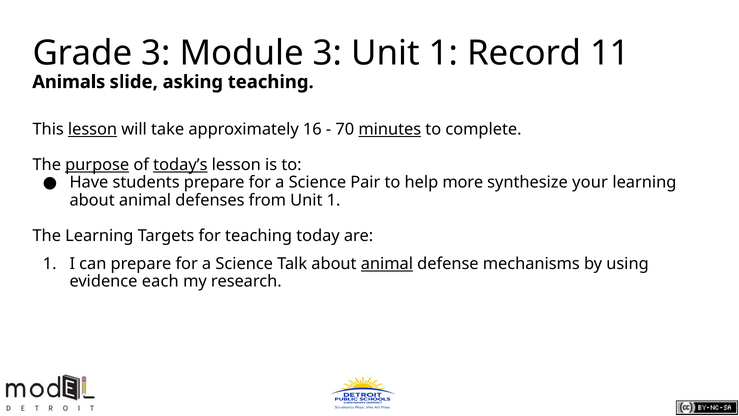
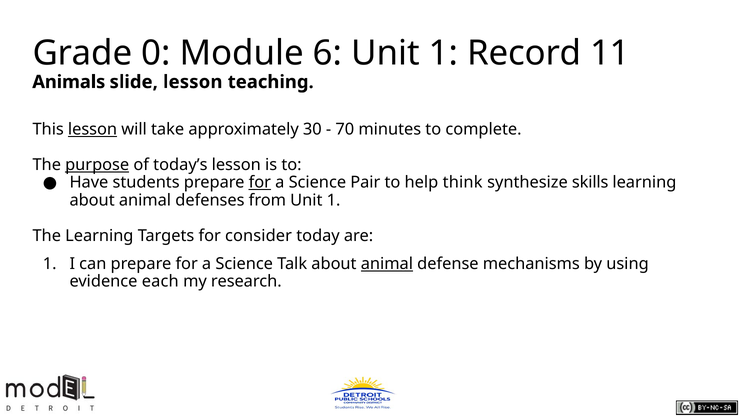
Grade 3: 3 -> 0 (156, 53)
Module 3: 3 -> 6 (327, 53)
slide asking: asking -> lesson (193, 82)
16: 16 -> 30 (312, 129)
minutes underline: present -> none (390, 129)
today’s underline: present -> none (180, 165)
for underline: none -> present (260, 182)
more: more -> think (463, 182)
your: your -> skills (590, 182)
for teaching: teaching -> consider (259, 236)
